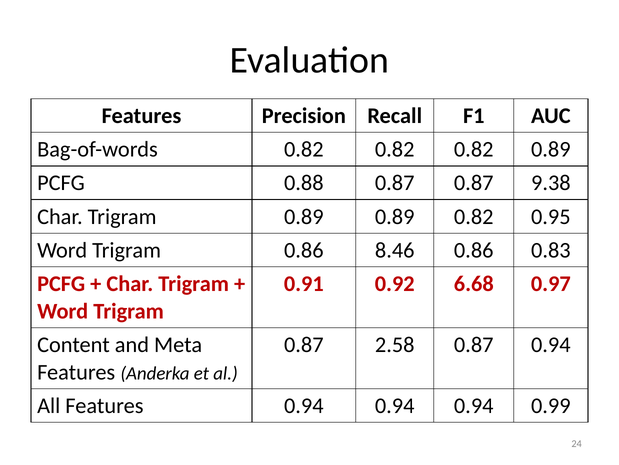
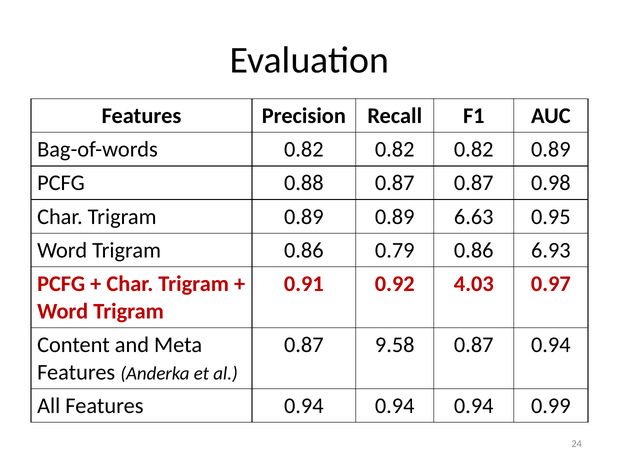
9.38: 9.38 -> 0.98 (551, 183)
0.89 0.82: 0.82 -> 6.63 (474, 216)
8.46: 8.46 -> 0.79 (395, 250)
0.83: 0.83 -> 6.93 (551, 250)
6.68: 6.68 -> 4.03 (474, 283)
2.58: 2.58 -> 9.58 (395, 344)
